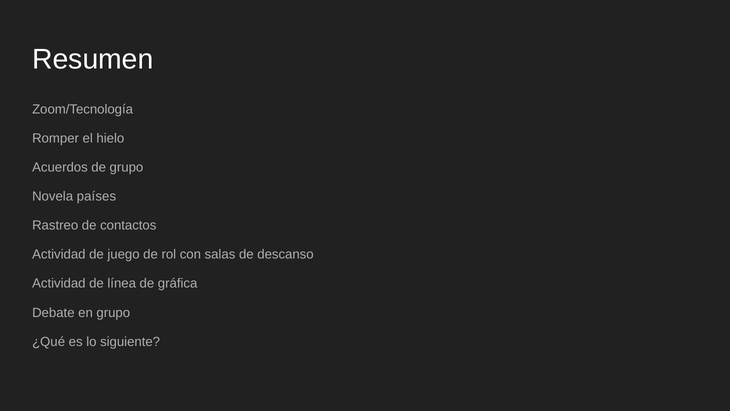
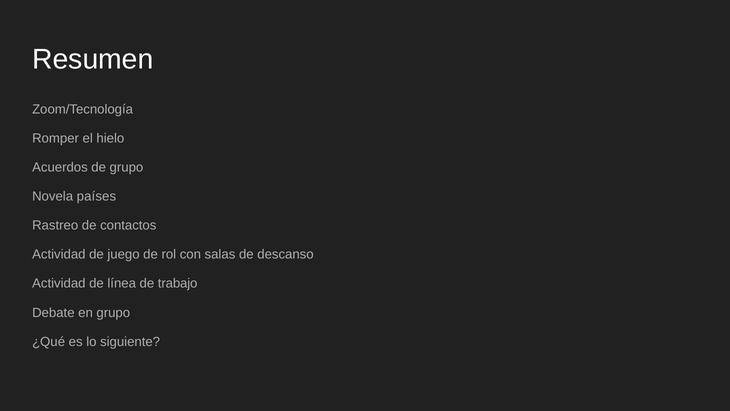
gráfica: gráfica -> trabajo (178, 283)
